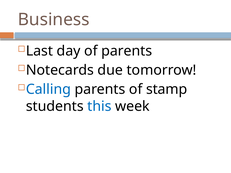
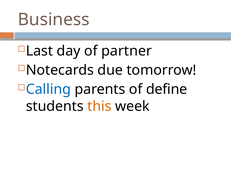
of parents: parents -> partner (127, 51)
stamp: stamp -> define (167, 89)
this colour: blue -> orange (99, 106)
